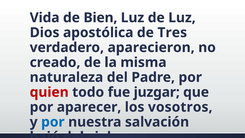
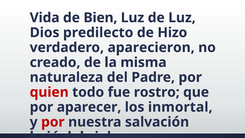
apostólica: apostólica -> predilecto (98, 33)
Tres: Tres -> Hizo (172, 33)
juzgar: juzgar -> rostro (157, 92)
vosotros: vosotros -> inmortal (180, 107)
por colour: blue -> red (53, 122)
